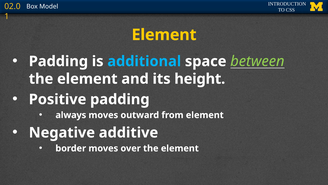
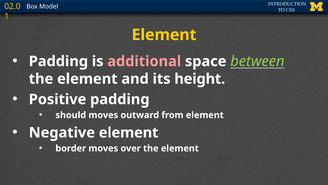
additional colour: light blue -> pink (144, 61)
always: always -> should (71, 115)
Negative additive: additive -> element (129, 132)
